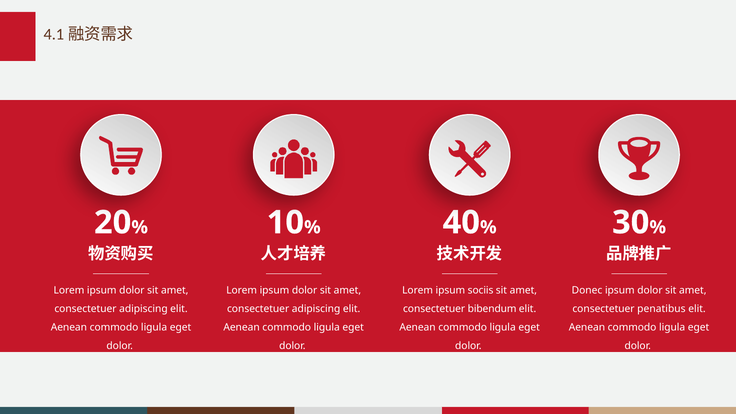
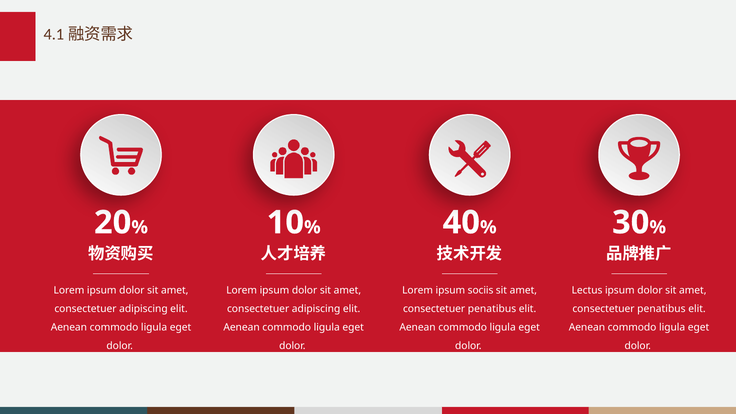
Donec: Donec -> Lectus (587, 291)
bibendum: bibendum -> penatibus (492, 309)
